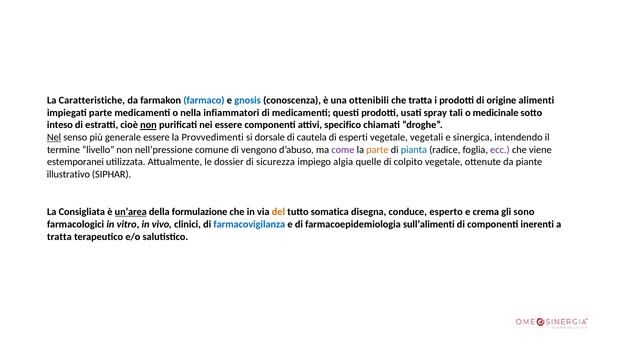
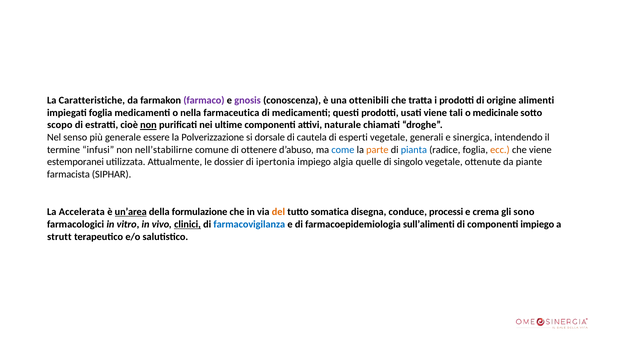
farmaco colour: blue -> purple (204, 100)
gnosis colour: blue -> purple (248, 100)
impiegati parte: parte -> foglia (101, 113)
infiammatori: infiammatori -> farmaceutica (231, 113)
usati spray: spray -> viene (435, 113)
inteso: inteso -> scopo (60, 125)
nei essere: essere -> ultime (229, 125)
specifico: specifico -> naturale (343, 125)
Nel underline: present -> none (54, 137)
Provvedimenti: Provvedimenti -> Polverizzazione (213, 137)
vegetali: vegetali -> generali (427, 137)
livello: livello -> infusi (98, 150)
nell’pressione: nell’pressione -> nell’stabilirne (164, 150)
vengono: vengono -> ottenere (259, 150)
come colour: purple -> blue (343, 150)
ecc colour: purple -> orange (500, 150)
sicurezza: sicurezza -> ipertonia (275, 162)
colpito: colpito -> singolo (408, 162)
illustrativo: illustrativo -> farmacista (68, 174)
Consigliata: Consigliata -> Accelerata (82, 212)
esperto: esperto -> processi (446, 212)
clinici underline: none -> present (187, 224)
componenti inerenti: inerenti -> impiego (537, 224)
tratta: tratta -> strutt (59, 237)
